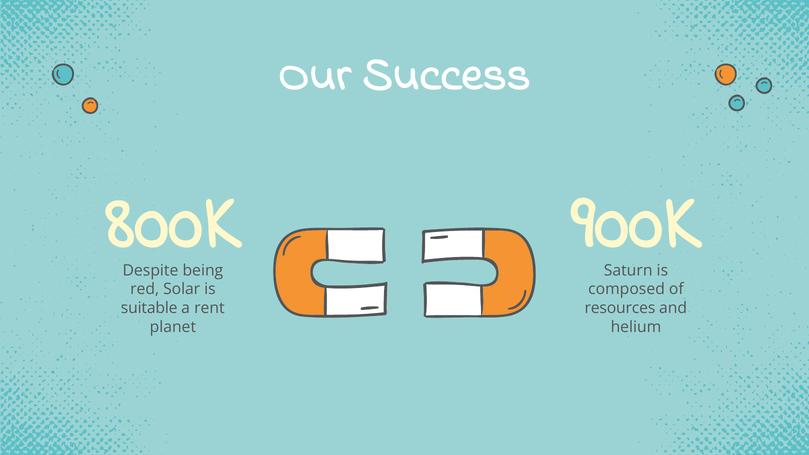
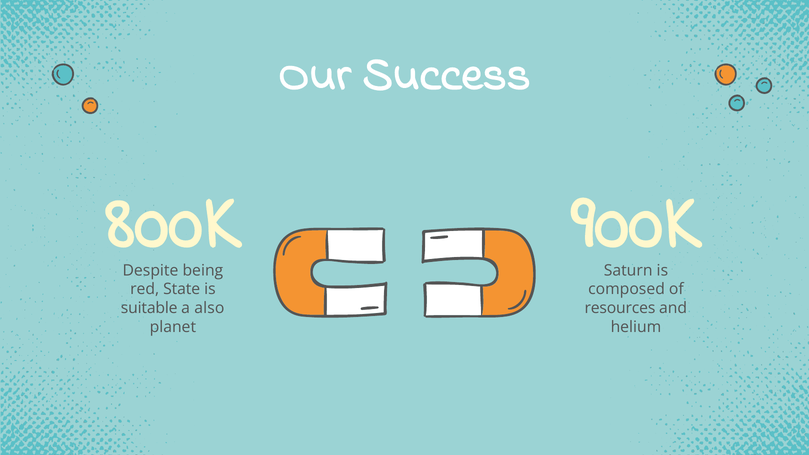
Solar: Solar -> State (182, 289)
rent: rent -> also (209, 308)
